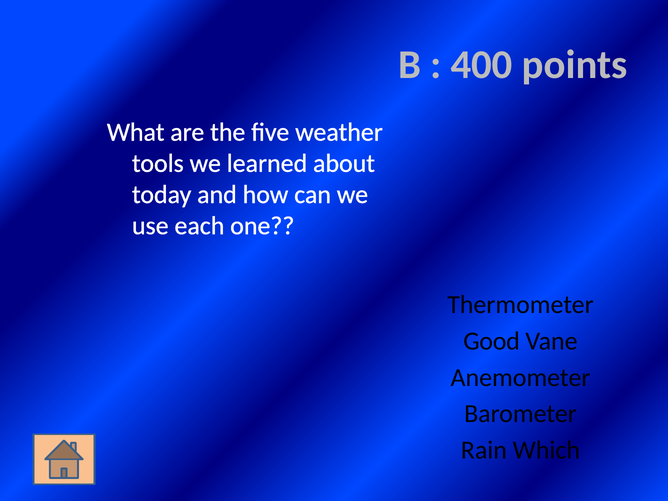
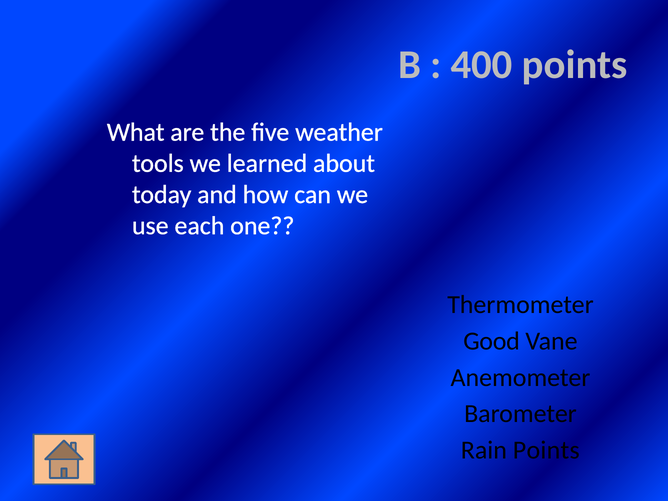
Rain Which: Which -> Points (546, 450)
